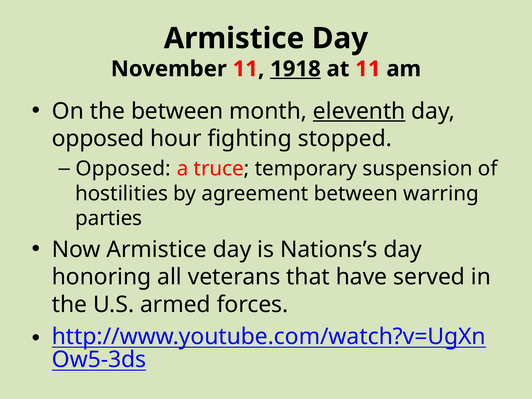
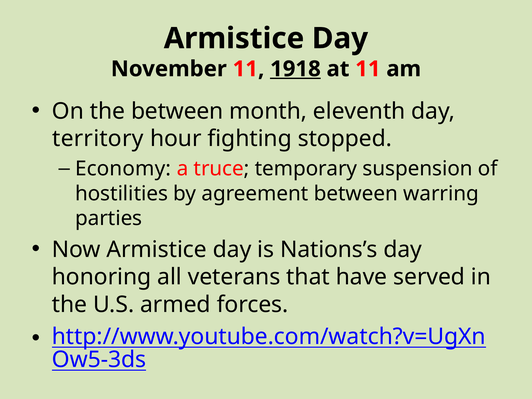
eleventh underline: present -> none (359, 111)
opposed: opposed -> territory (98, 139)
Opposed: Opposed -> Economy (123, 169)
